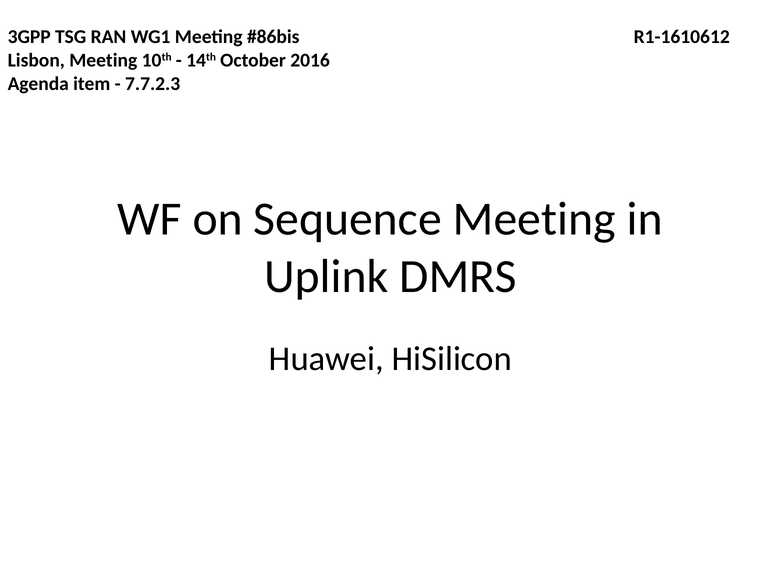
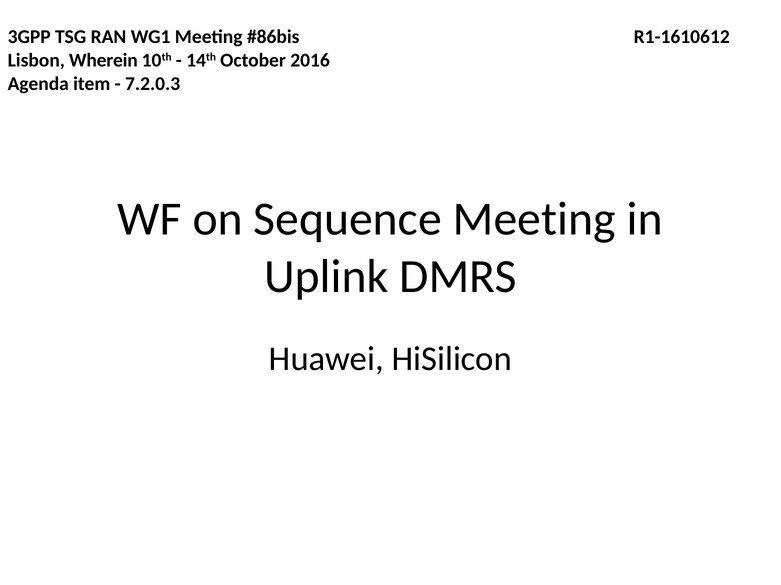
Lisbon Meeting: Meeting -> Wherein (103, 60)
7.7.2.3: 7.7.2.3 -> 7.2.0.3 (153, 84)
